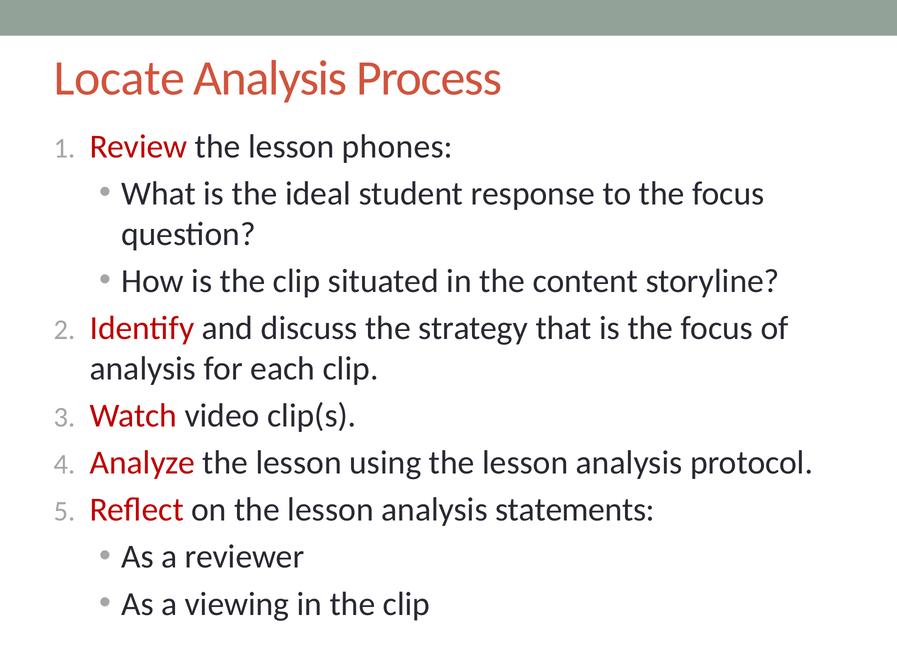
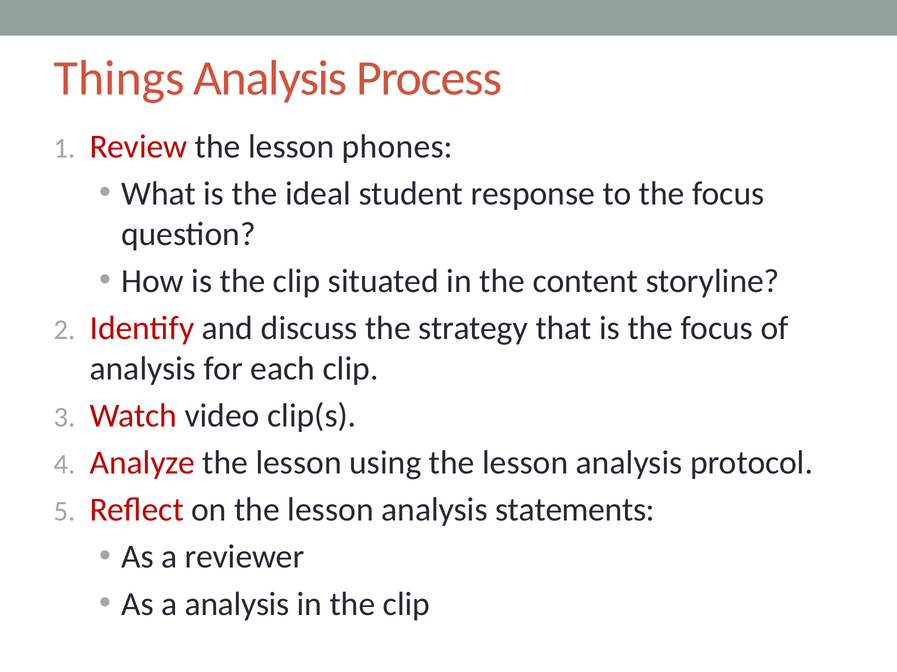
Locate: Locate -> Things (119, 78)
a viewing: viewing -> analysis (237, 605)
